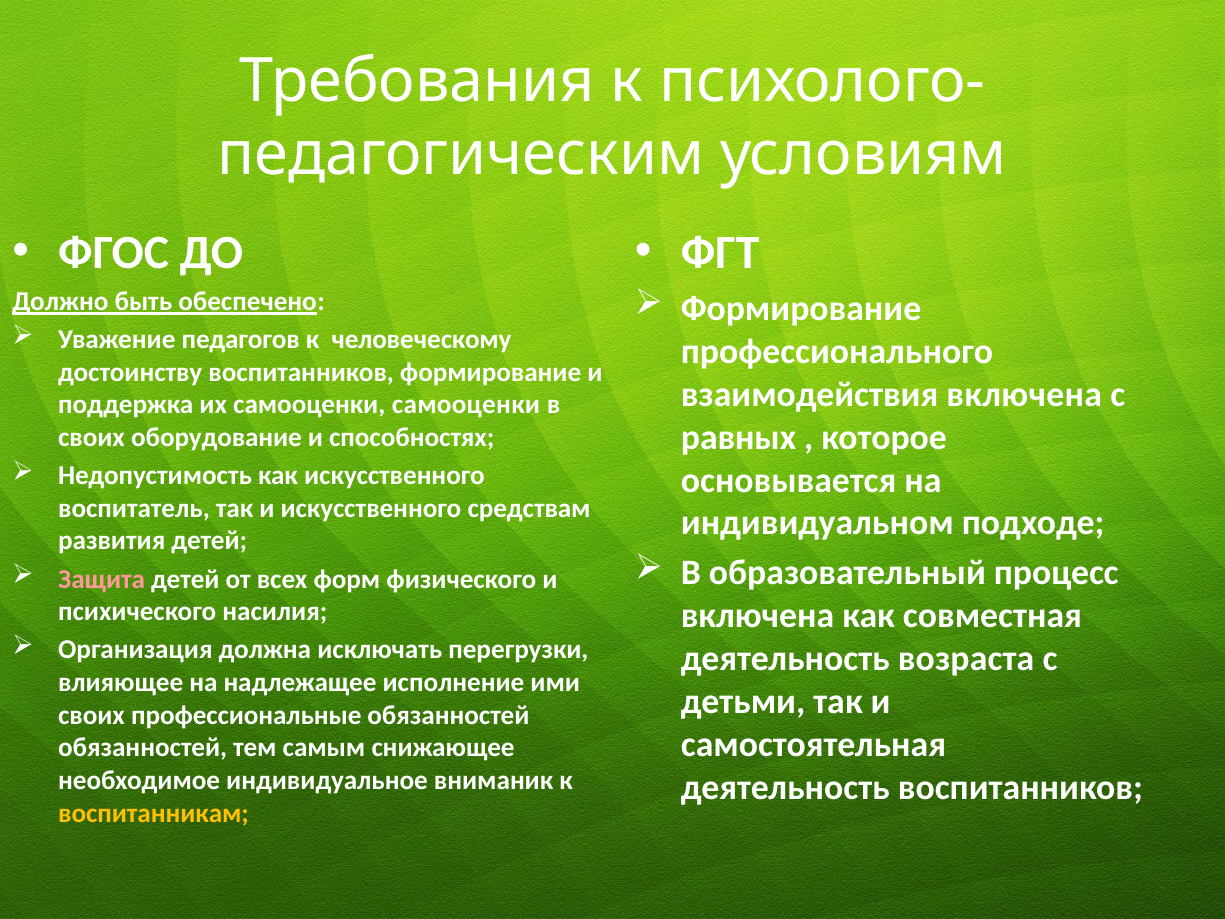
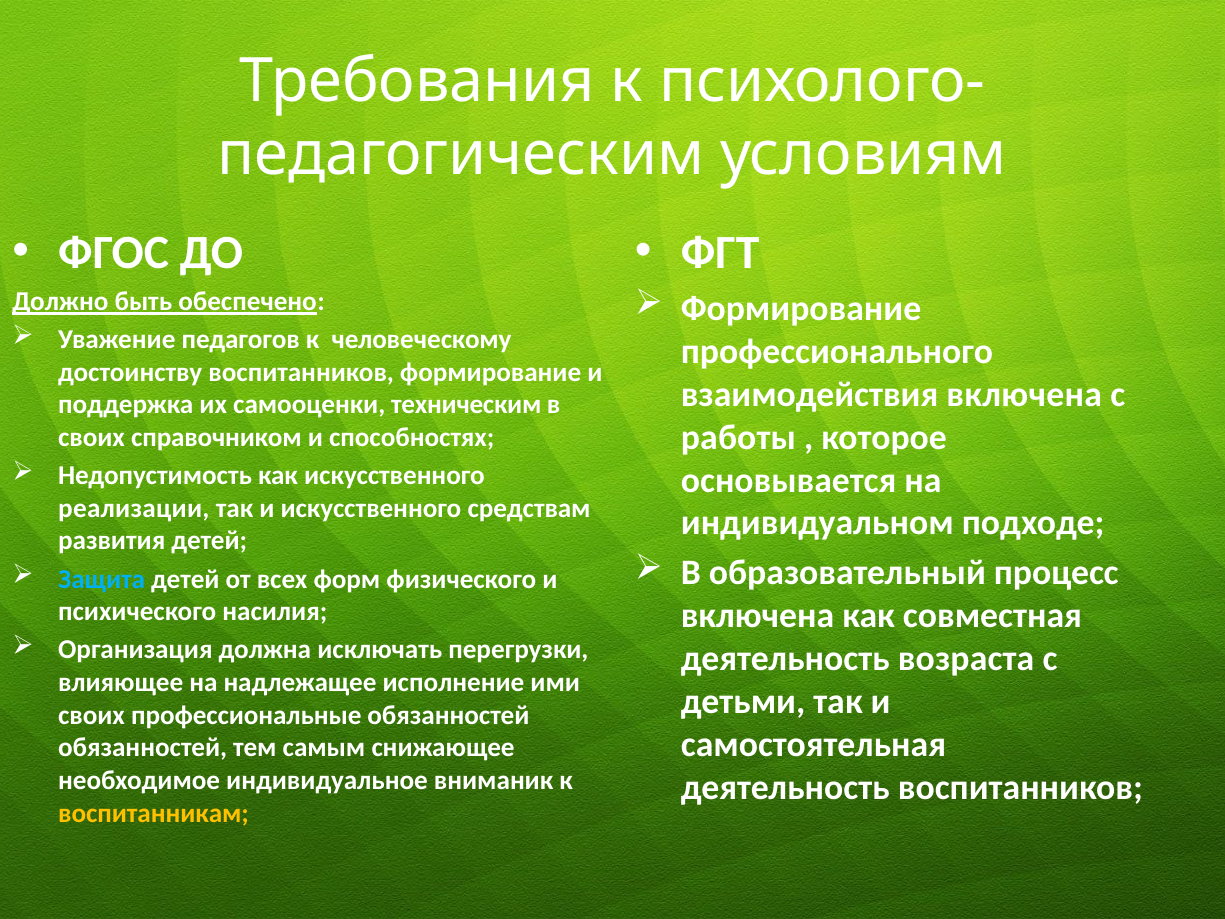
самооценки самооценки: самооценки -> техническим (466, 405)
равных: равных -> работы (738, 437)
оборудование: оборудование -> справочником (217, 437)
воспитатель: воспитатель -> реализации (134, 508)
Защита colour: pink -> light blue (102, 579)
